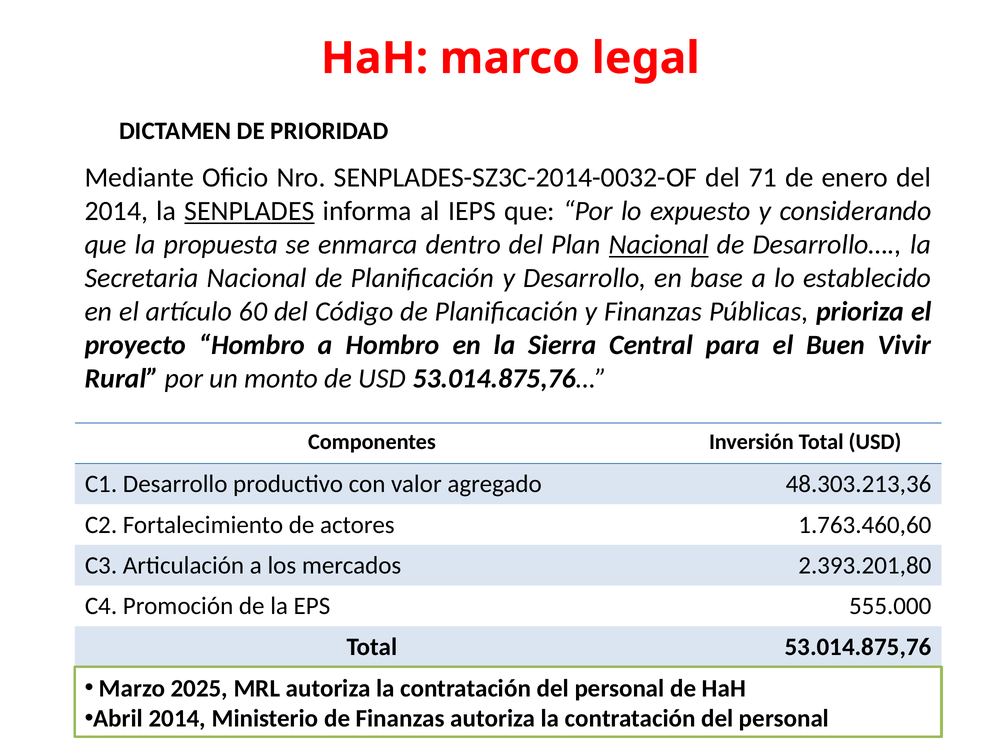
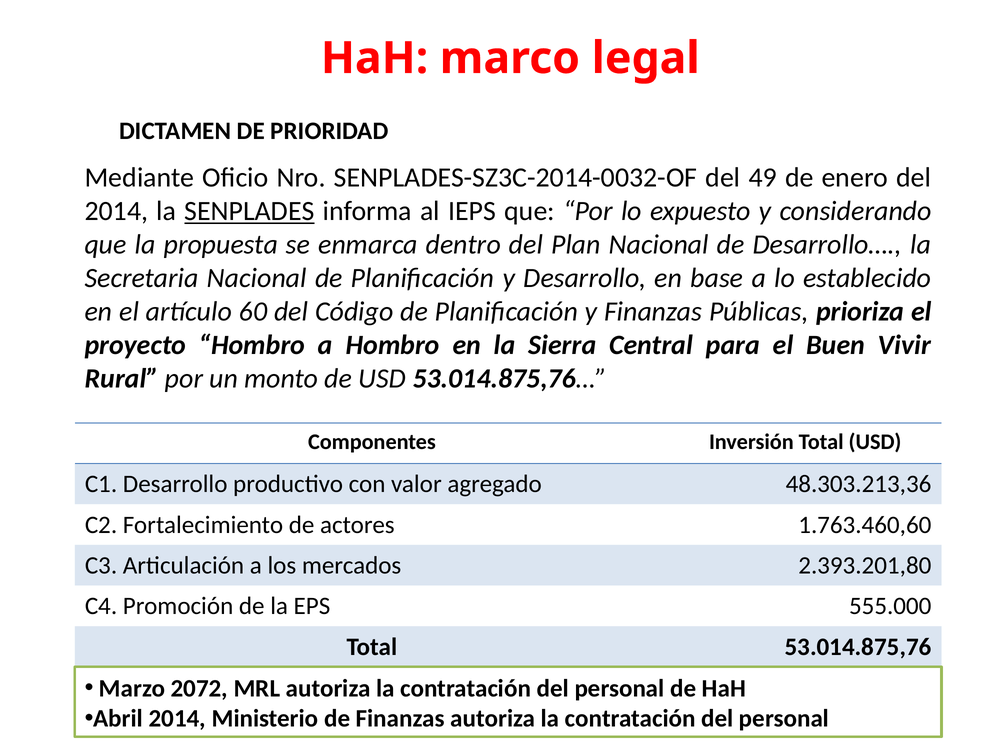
71: 71 -> 49 (763, 178)
Nacional underline: present -> none (659, 245)
2025: 2025 -> 2072 (199, 689)
